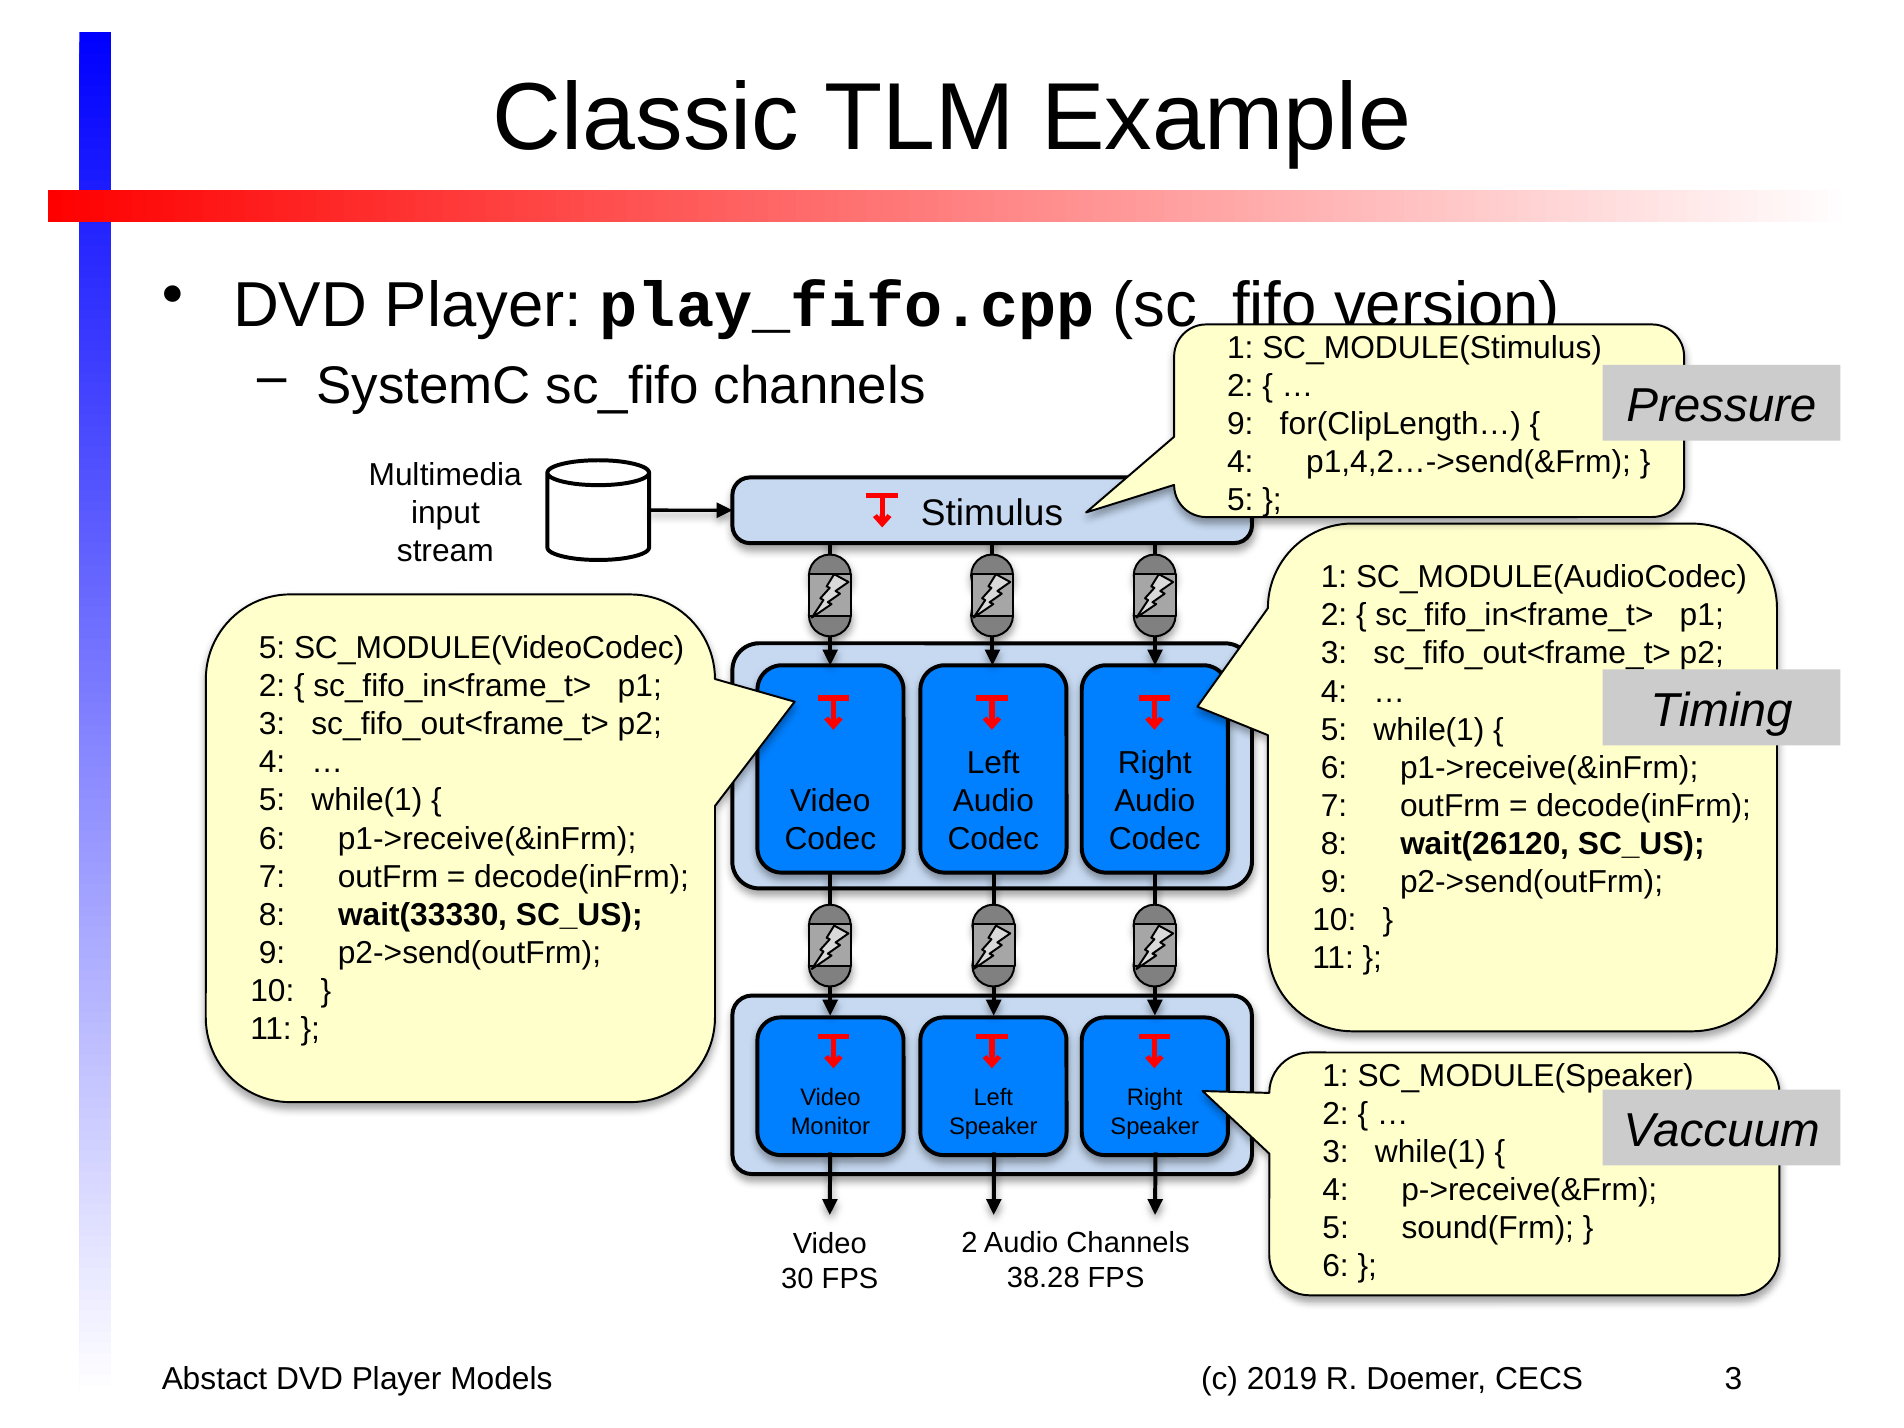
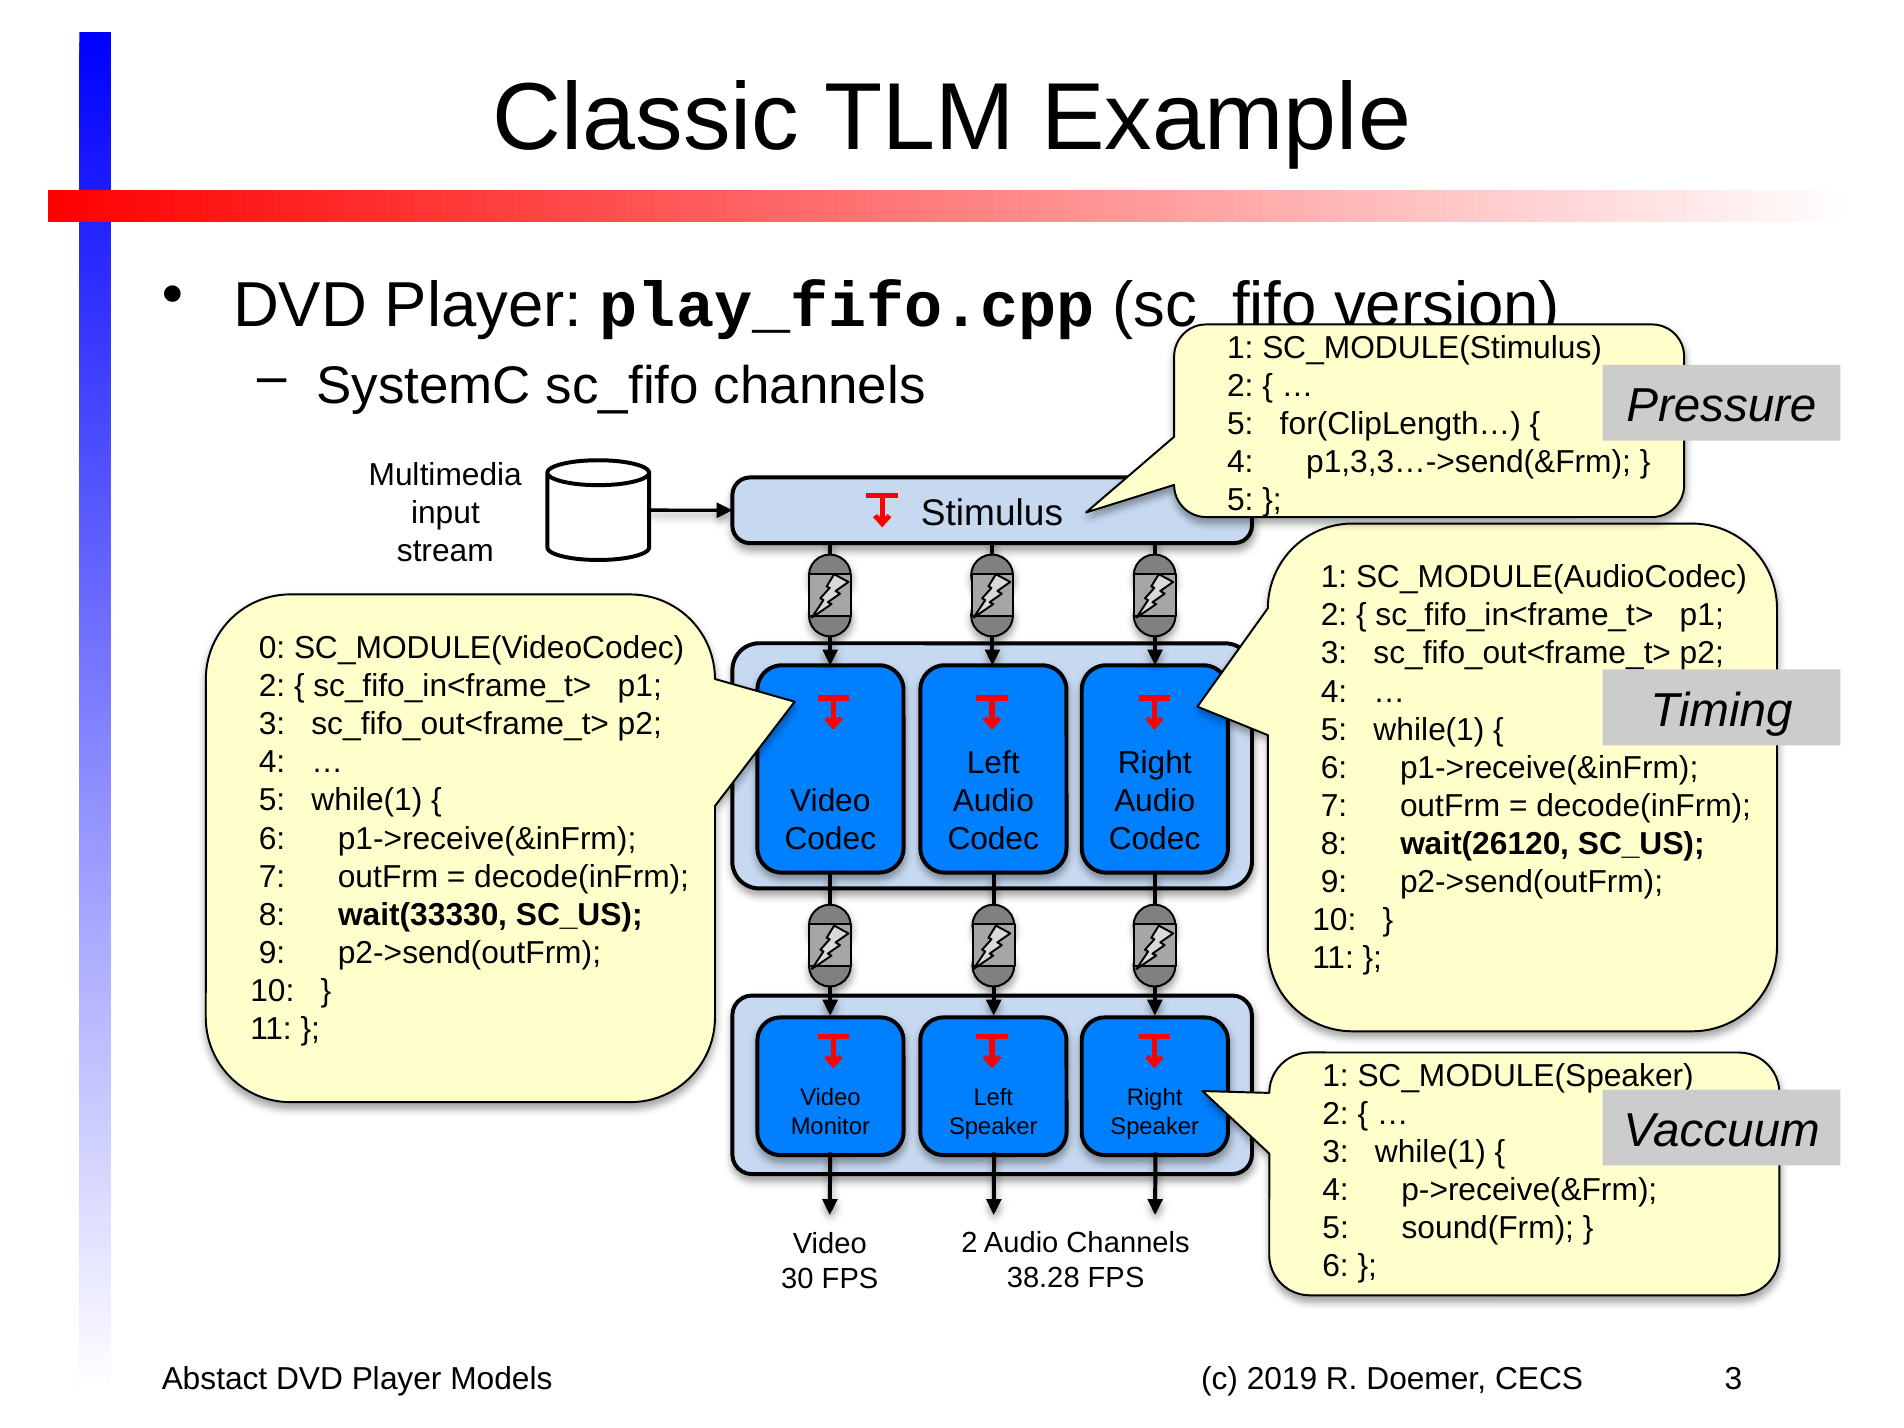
9: 9 -> 5 (1240, 424)
p1,4,2…->send(&Frm: p1,4,2…->send(&Frm -> p1,3,3…->send(&Frm (1469, 462)
5: 5 -> 0 (272, 648)
